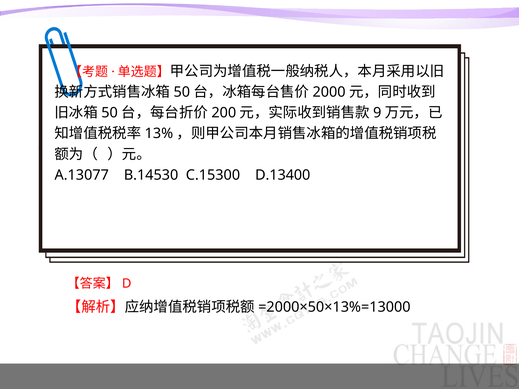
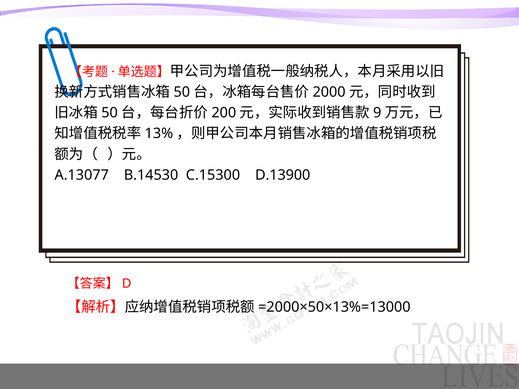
D.13400: D.13400 -> D.13900 (283, 175)
